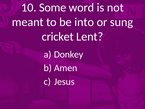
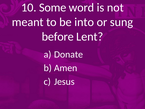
cricket: cricket -> before (58, 36)
Donkey: Donkey -> Donate (69, 54)
